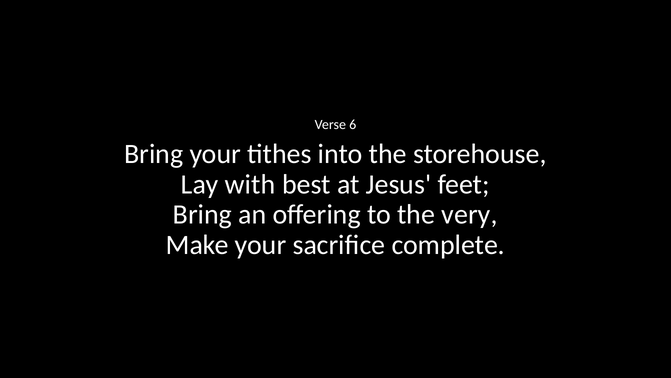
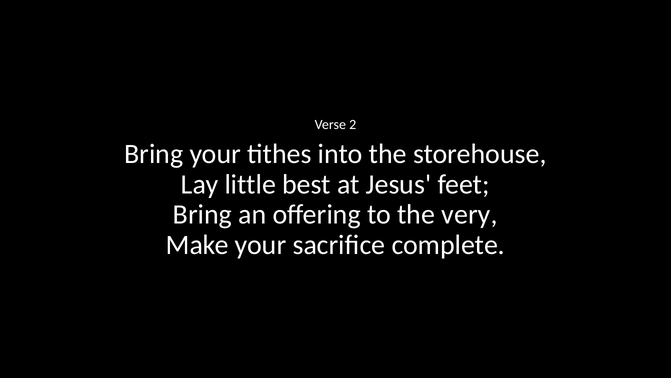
6: 6 -> 2 (353, 124)
with: with -> little (250, 184)
